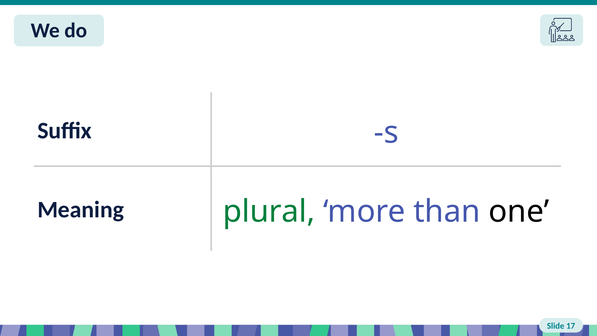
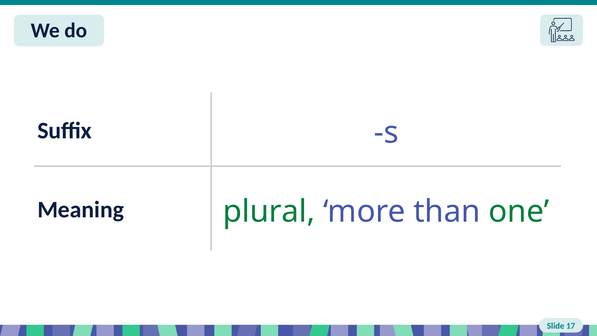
one colour: black -> green (519, 212)
